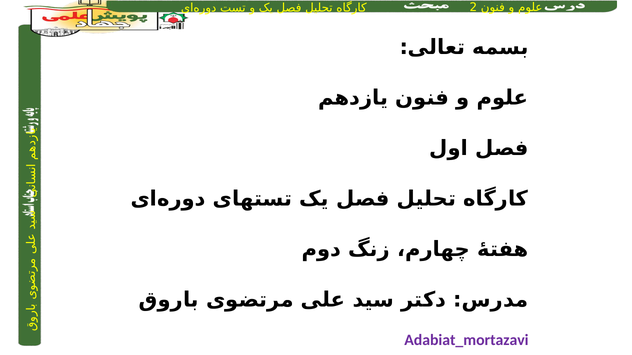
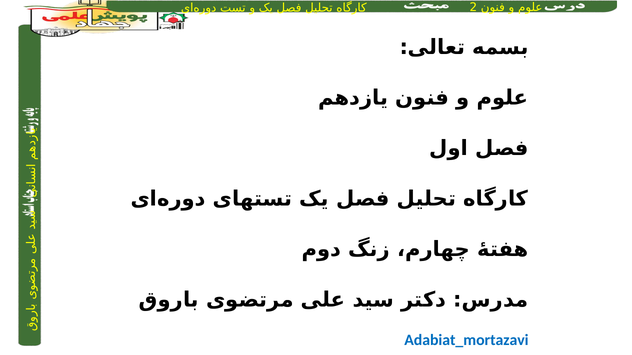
Adabiat_mortazavi colour: purple -> blue (466, 341)
